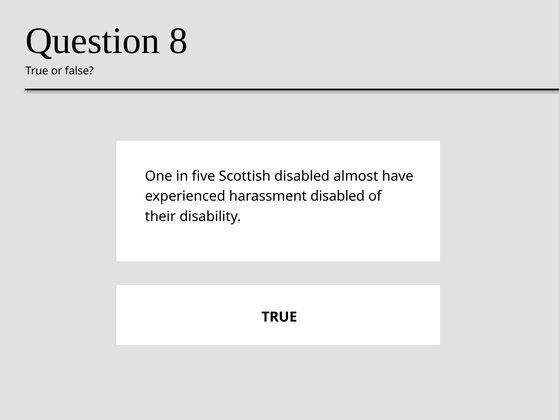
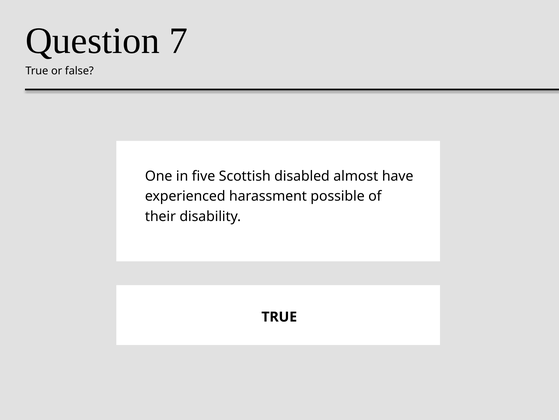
8: 8 -> 7 (178, 41)
harassment disabled: disabled -> possible (338, 196)
